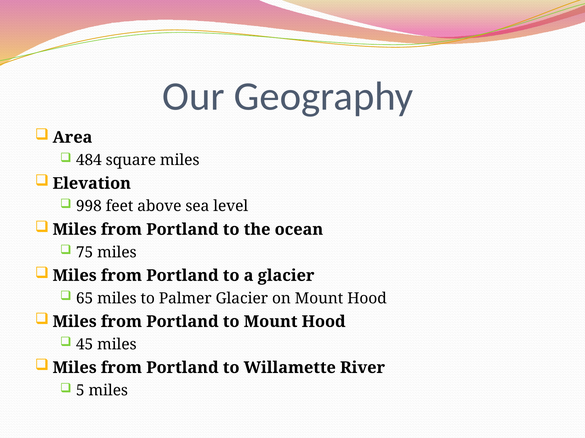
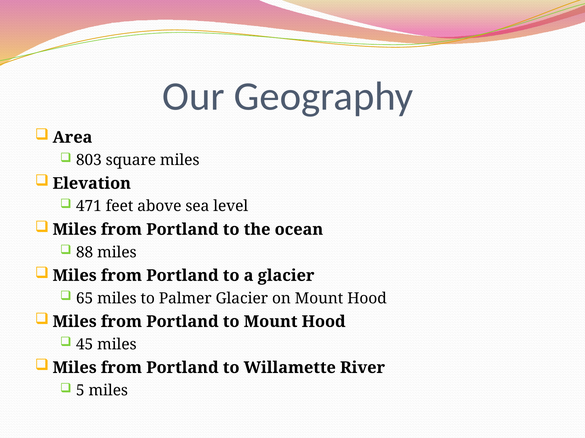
484: 484 -> 803 (89, 160)
998: 998 -> 471 (89, 207)
75: 75 -> 88 (85, 253)
